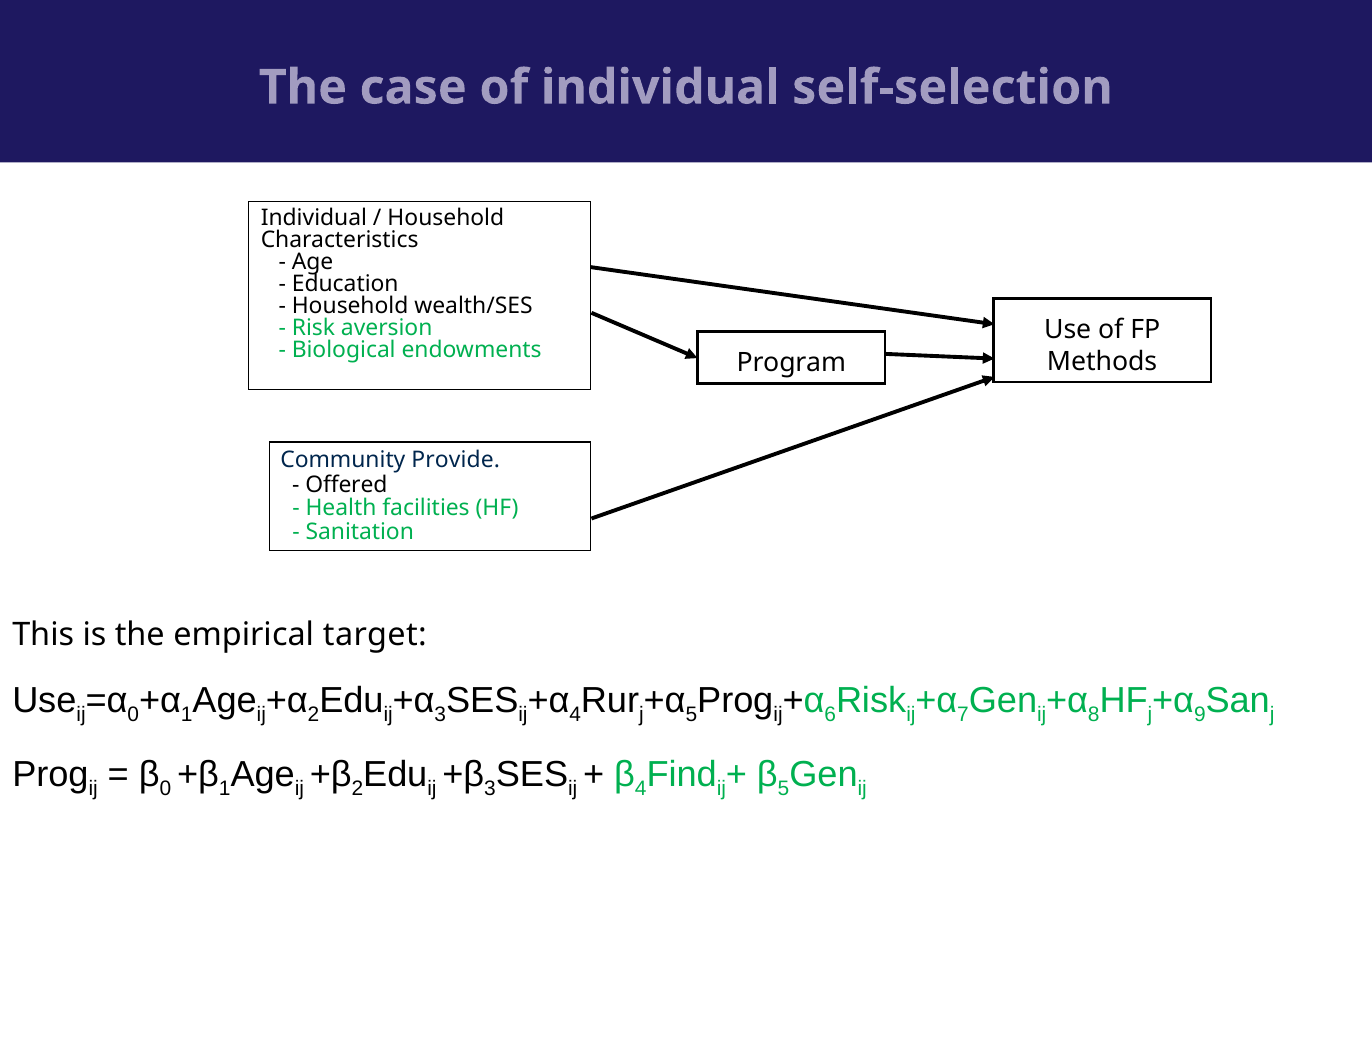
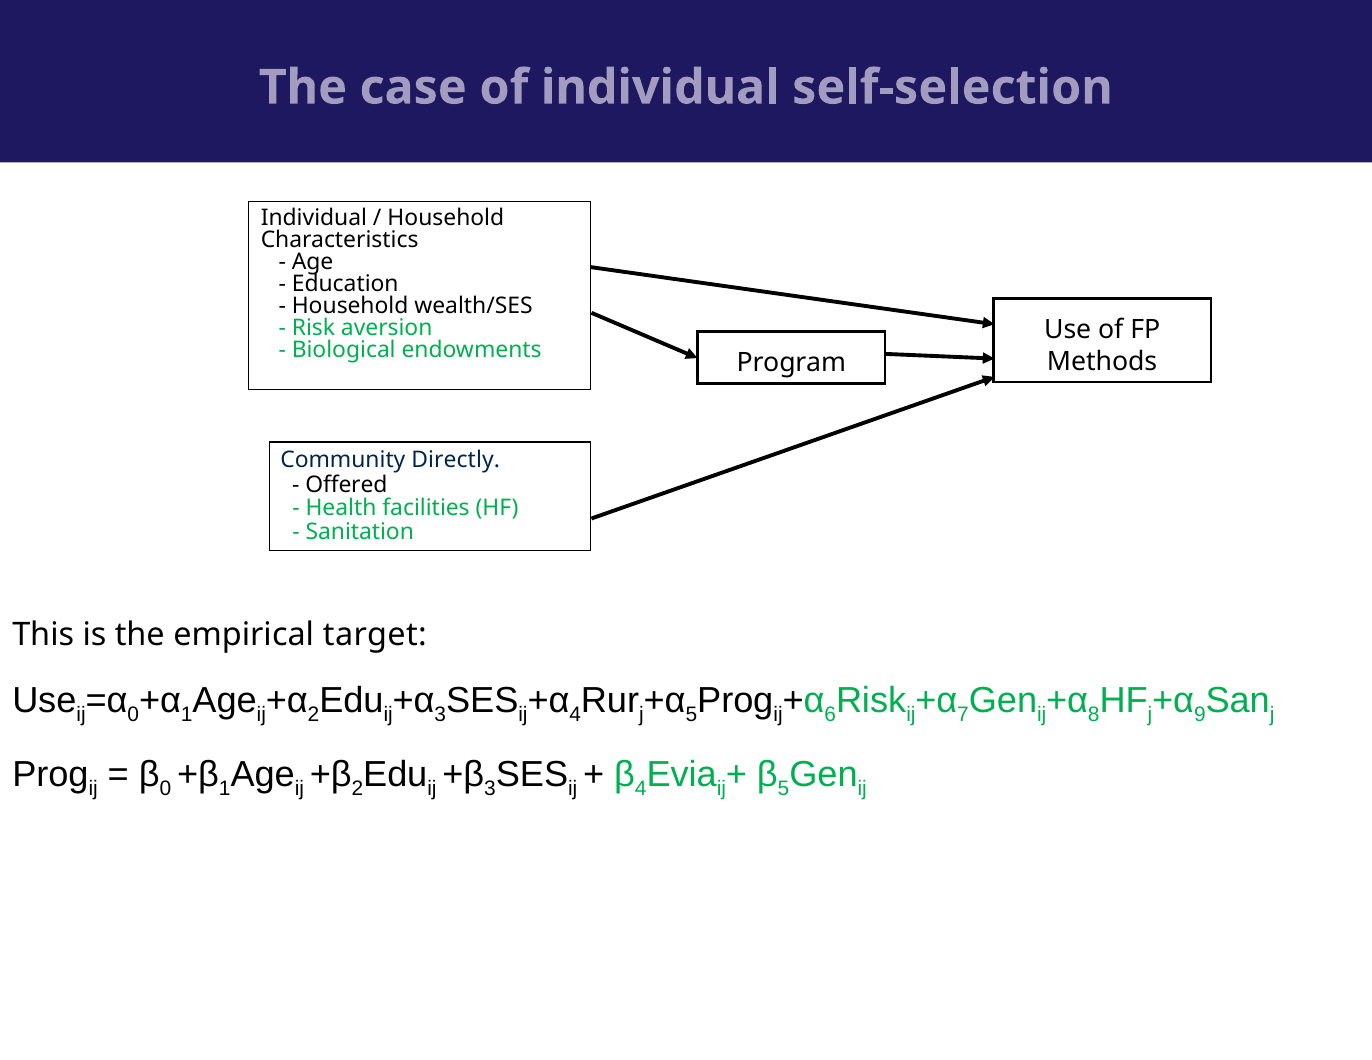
Provide: Provide -> Directly (456, 460)
Find: Find -> Evia (682, 775)
